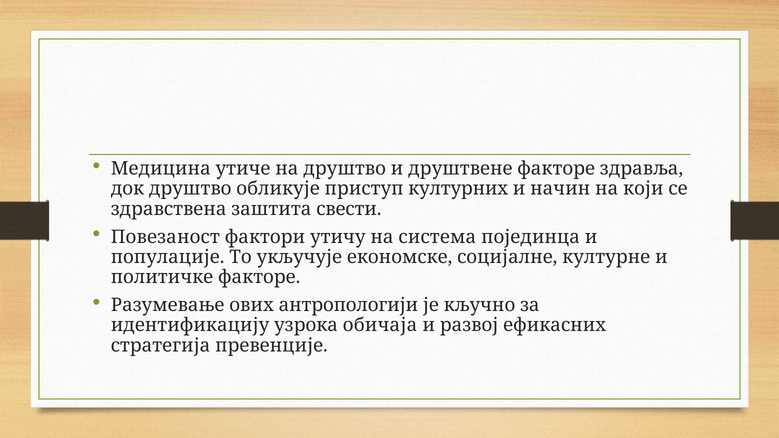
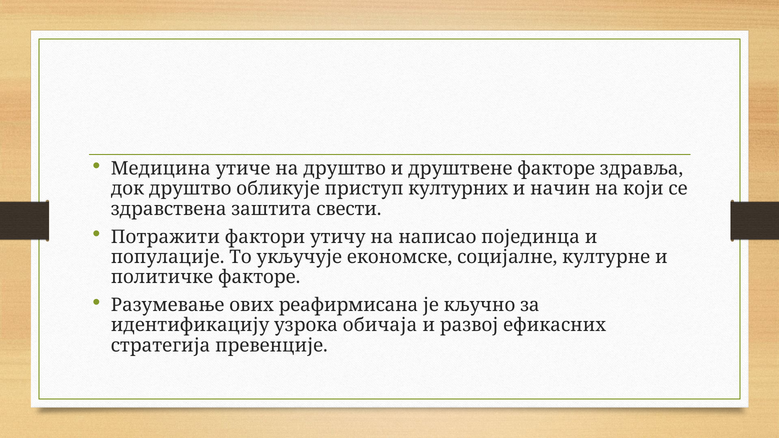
Повезаност: Повезаност -> Потражити (165, 237)
система: система -> написао (437, 237)
антропологији: антропологији -> реафирмисана (348, 305)
